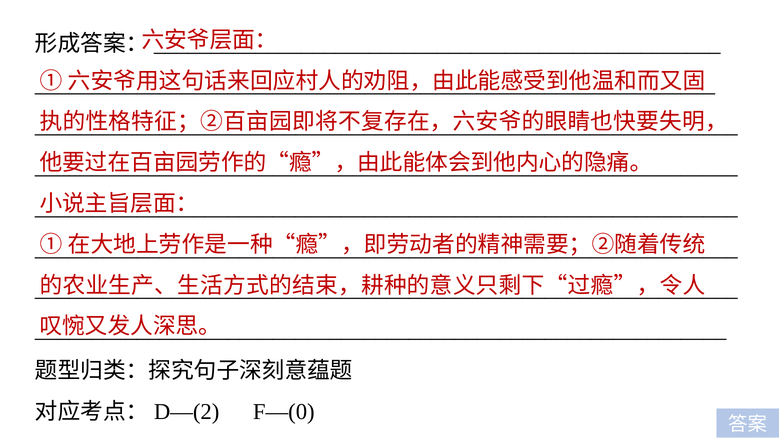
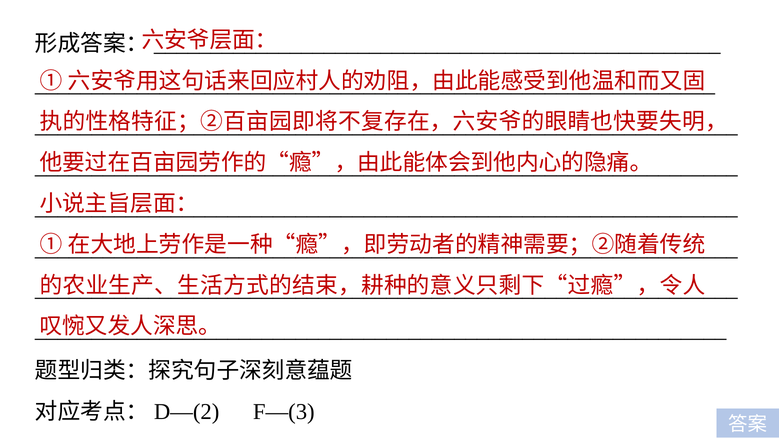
F—(0: F—(0 -> F—(3 (284, 412)
